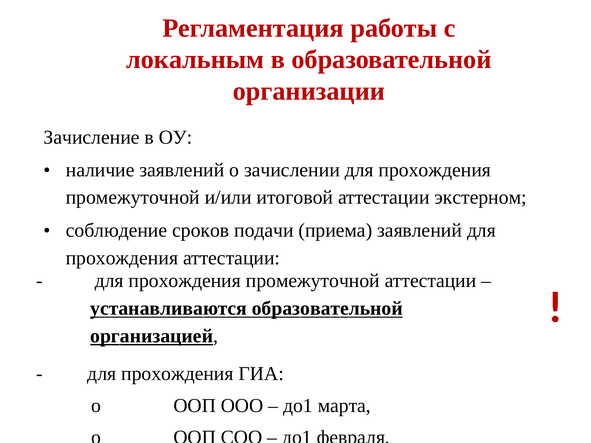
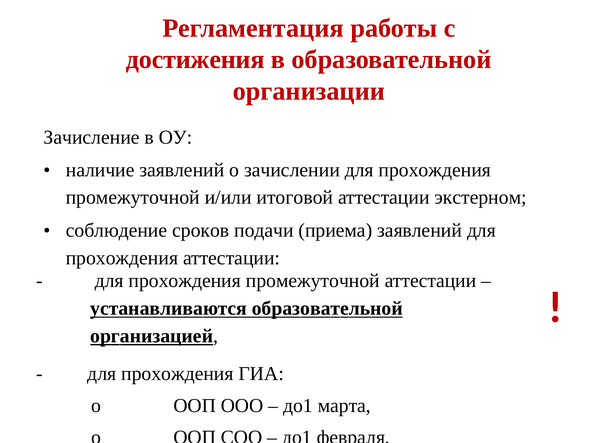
локальным: локальным -> достижения (195, 60)
